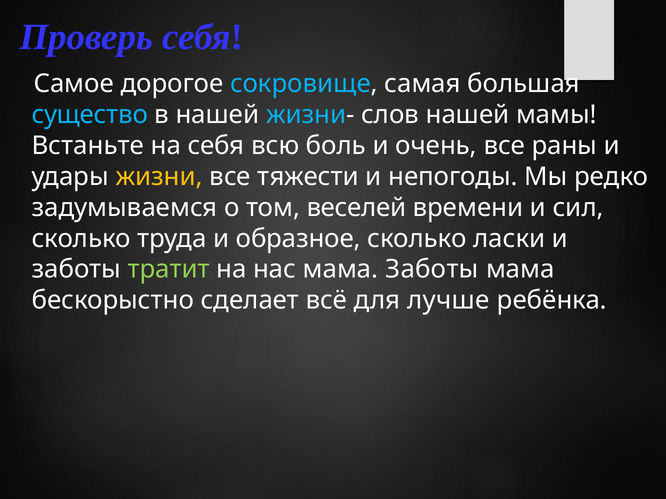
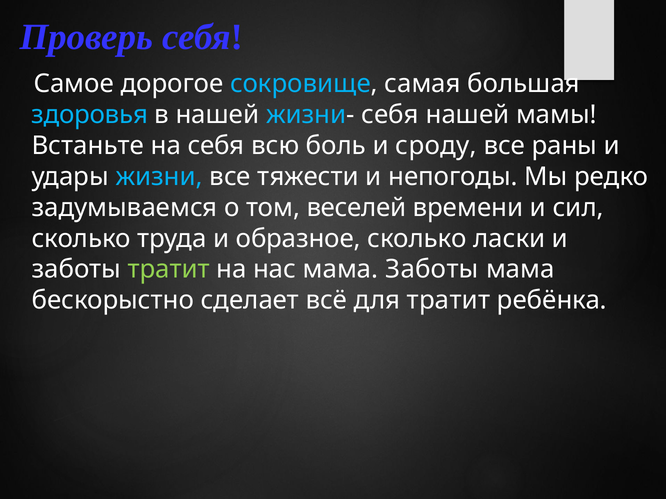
существо: существо -> здоровья (90, 115)
жизни- слов: слов -> себя (390, 115)
очень: очень -> сроду (436, 146)
жизни colour: yellow -> light blue (159, 177)
для лучше: лучше -> тратит (448, 301)
